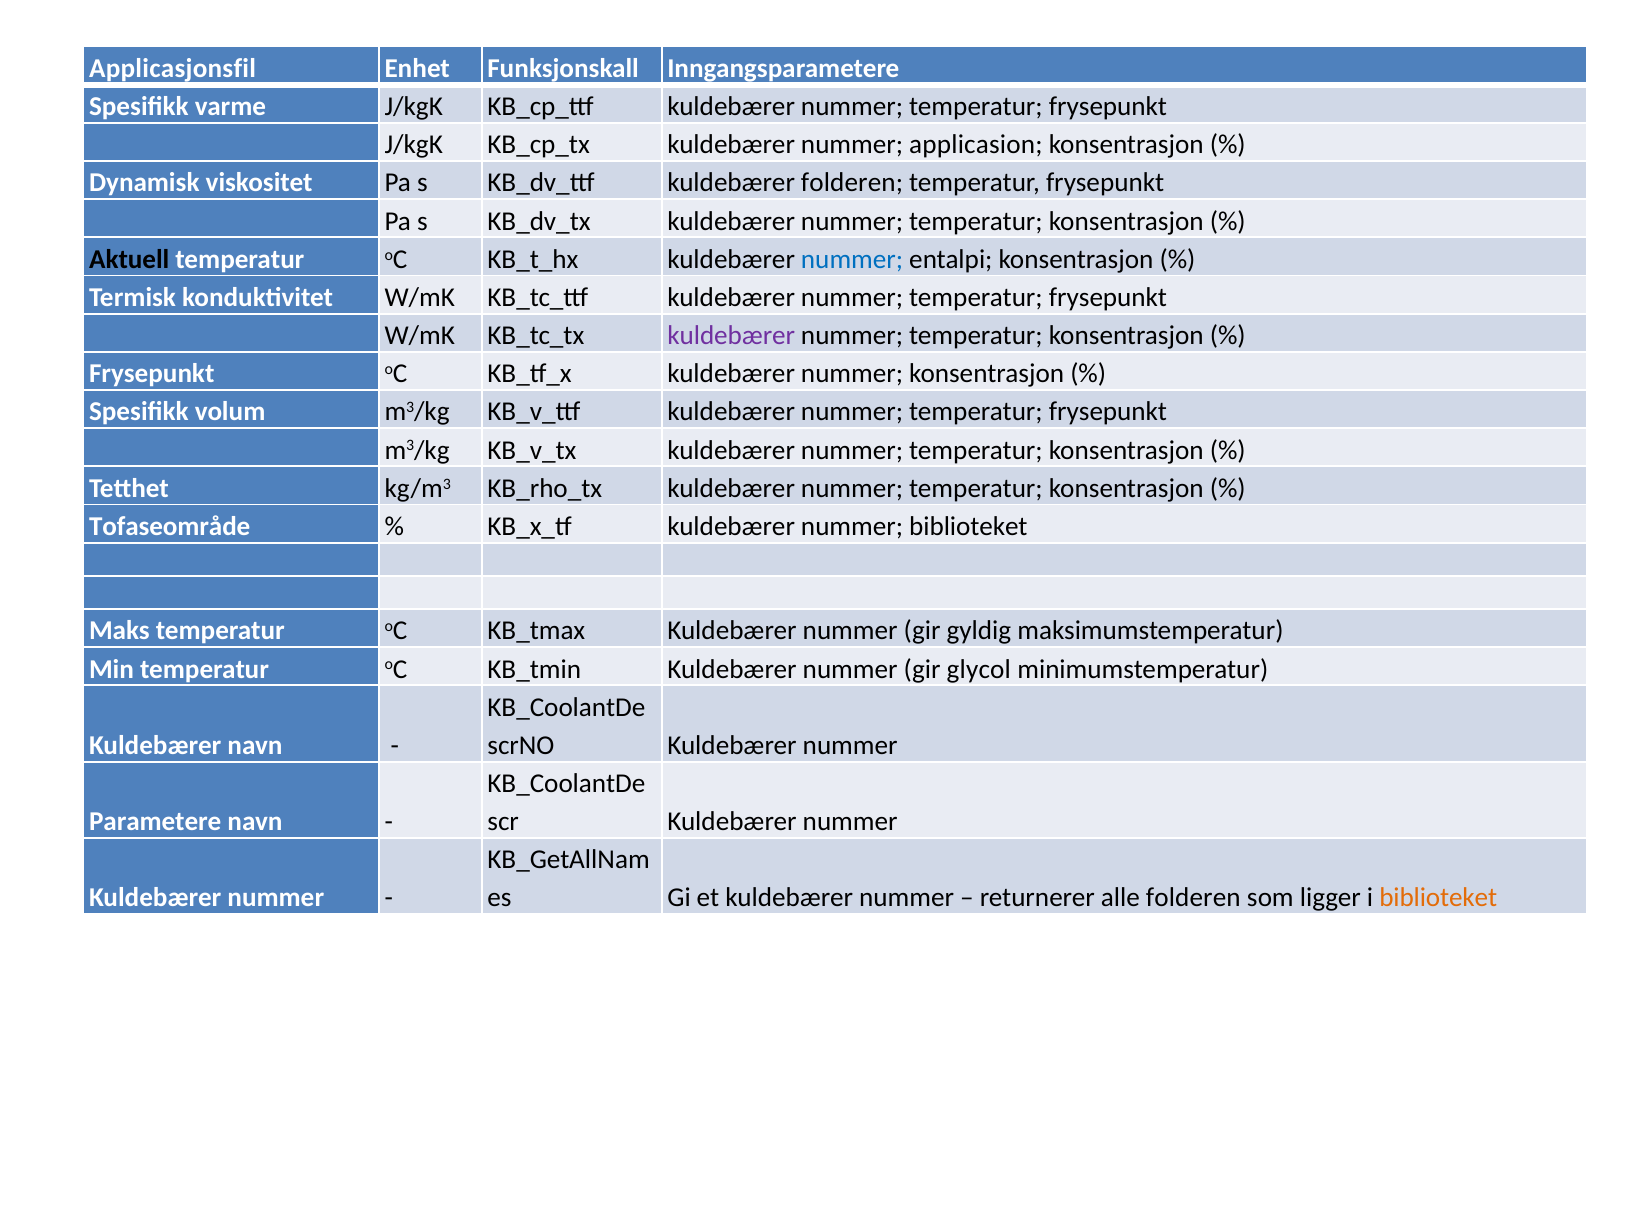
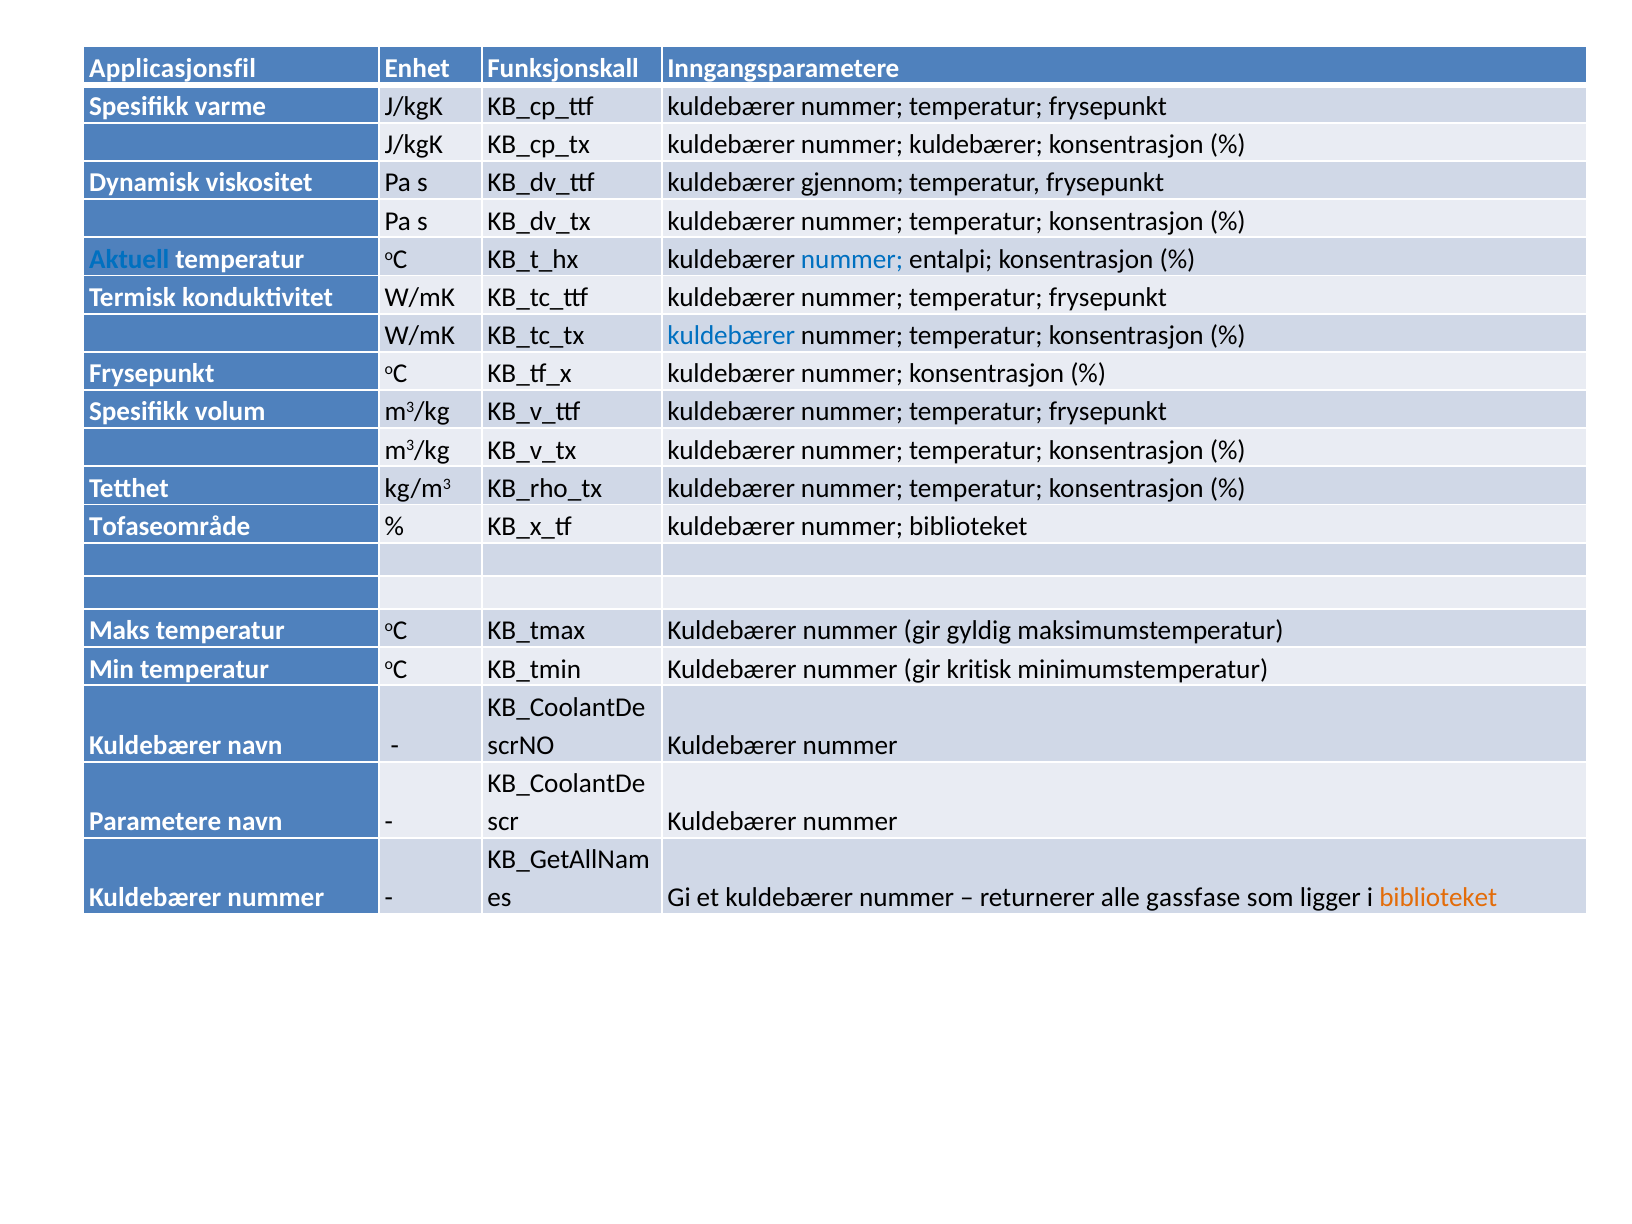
applicasion: applicasion -> kuldebærer (976, 145)
kuldebærer folderen: folderen -> gjennom (852, 183)
Aktuell colour: black -> blue (129, 259)
kuldebærer colour: purple -> blue (731, 336)
glycol: glycol -> kritisk (979, 669)
alle folderen: folderen -> gassfase (1193, 898)
